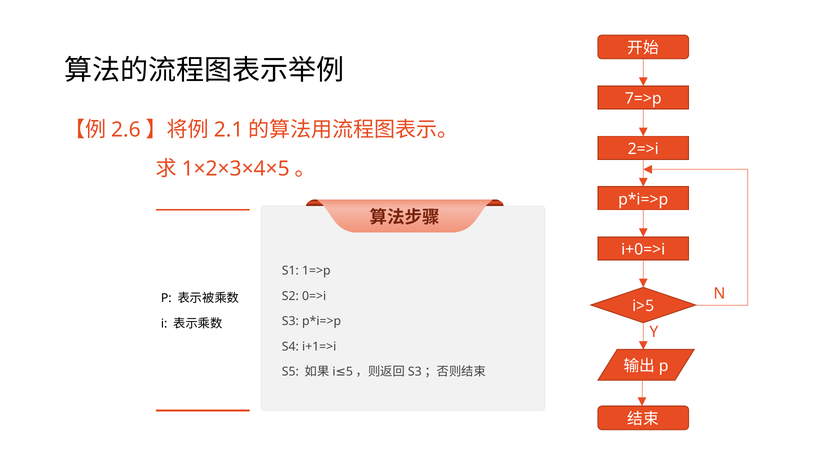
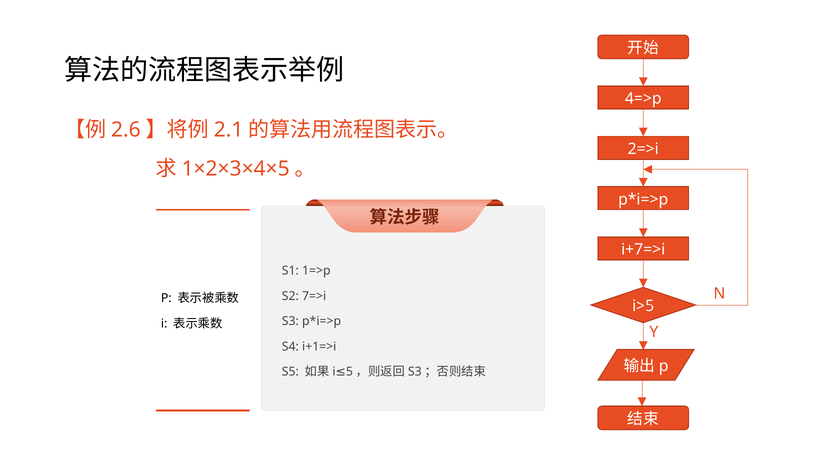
7=>p: 7=>p -> 4=>p (643, 99)
i+0=>i: i+0=>i -> i+7=>i (643, 249)
0=>i: 0=>i -> 7=>i (314, 296)
